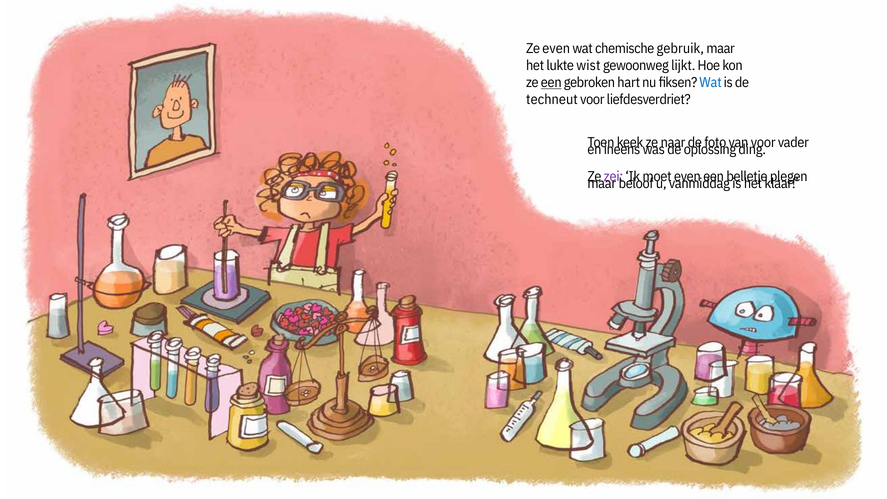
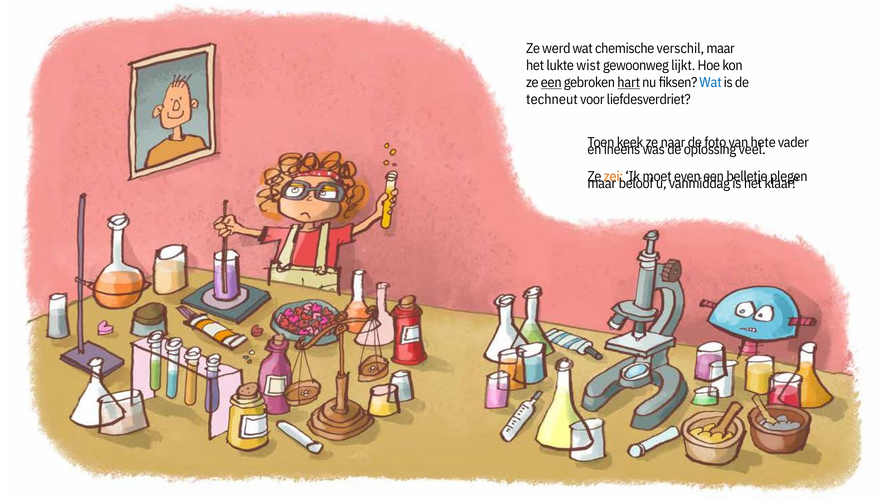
Ze even: even -> werd (556, 49)
gebruik: gebruik -> verschil (680, 49)
hart underline: none -> present (629, 83)
van voor: voor -> hete (763, 143)
ding: ding -> veel (752, 150)
zei colour: purple -> orange (613, 176)
